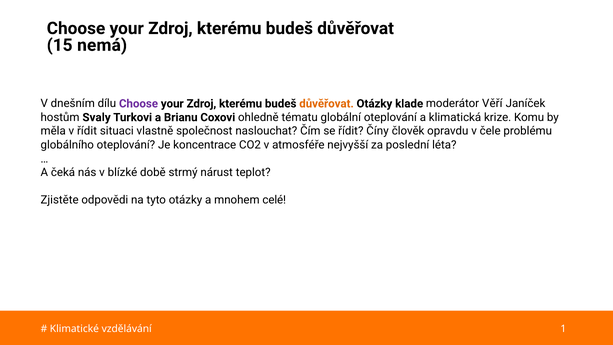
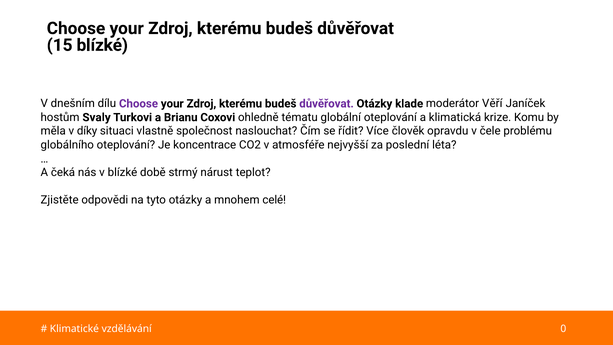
15 nemá: nemá -> blízké (102, 45)
důvěřovat colour: orange -> purple (327, 104)
v řídit: řídit -> díky (87, 131)
Číny: Číny -> Více (378, 131)
1: 1 -> 0 (563, 329)
